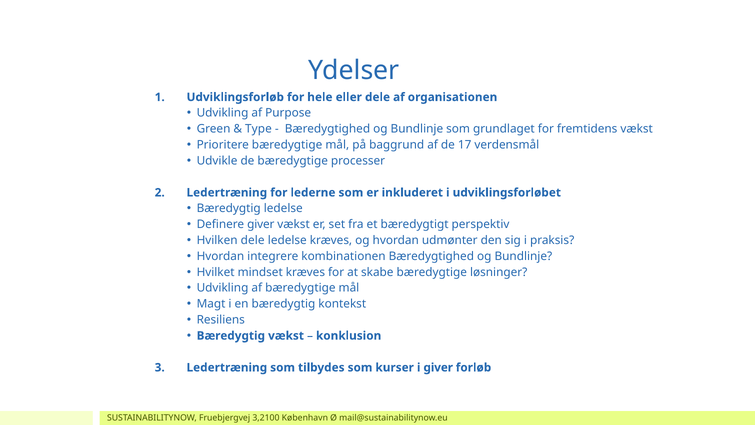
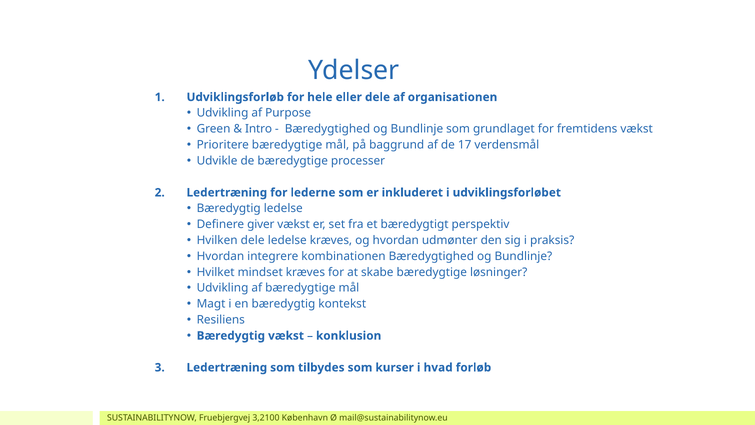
Type: Type -> Intro (259, 129)
i giver: giver -> hvad (438, 367)
